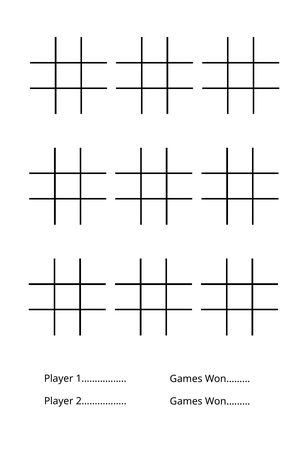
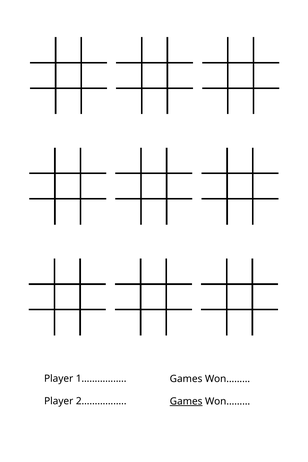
Games underline: none -> present (186, 401)
